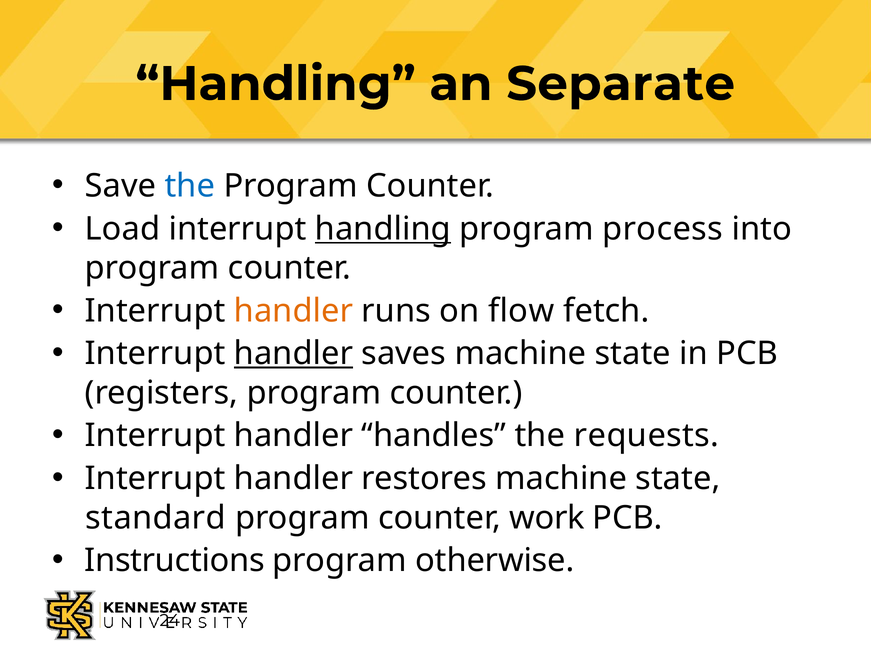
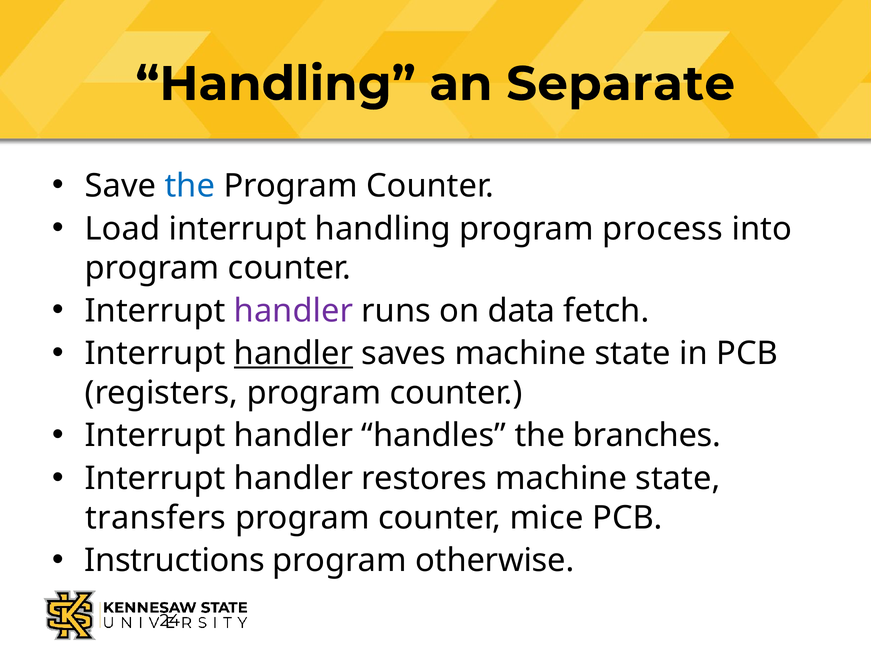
handling underline: present -> none (383, 229)
handler colour: orange -> purple (293, 311)
flow: flow -> data (522, 311)
requests: requests -> branches (647, 436)
standard: standard -> transfers (156, 518)
work: work -> mice (547, 518)
